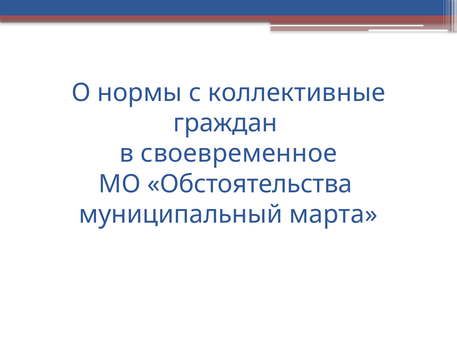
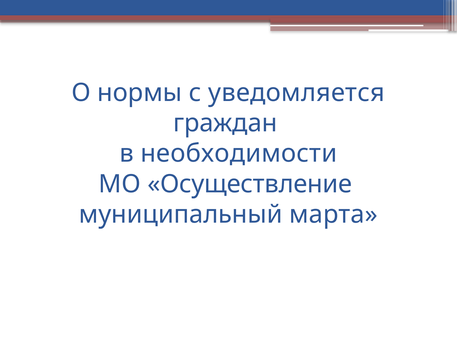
коллективные: коллективные -> уведомляется (297, 93)
своевременное: своевременное -> необходимости (239, 153)
Обстоятельства: Обстоятельства -> Осуществление (250, 184)
